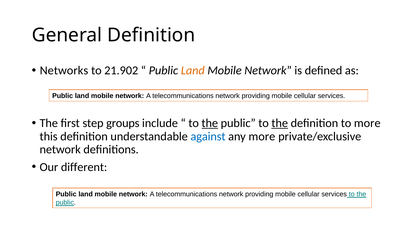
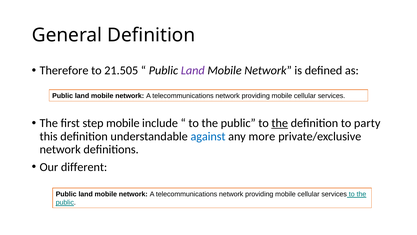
Networks: Networks -> Therefore (64, 71)
21.902: 21.902 -> 21.505 (121, 71)
Land colour: orange -> purple (193, 71)
step groups: groups -> mobile (123, 123)
the underline: present -> none (210, 123)
to more: more -> party (367, 123)
